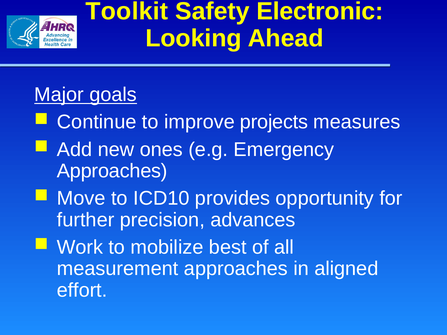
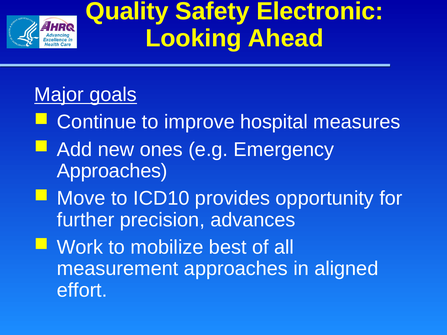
Toolkit: Toolkit -> Quality (127, 11)
projects: projects -> hospital (274, 122)
